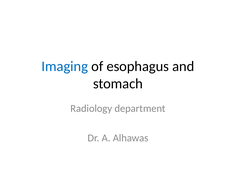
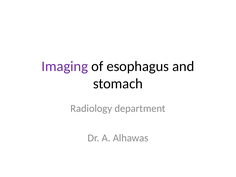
Imaging colour: blue -> purple (65, 66)
